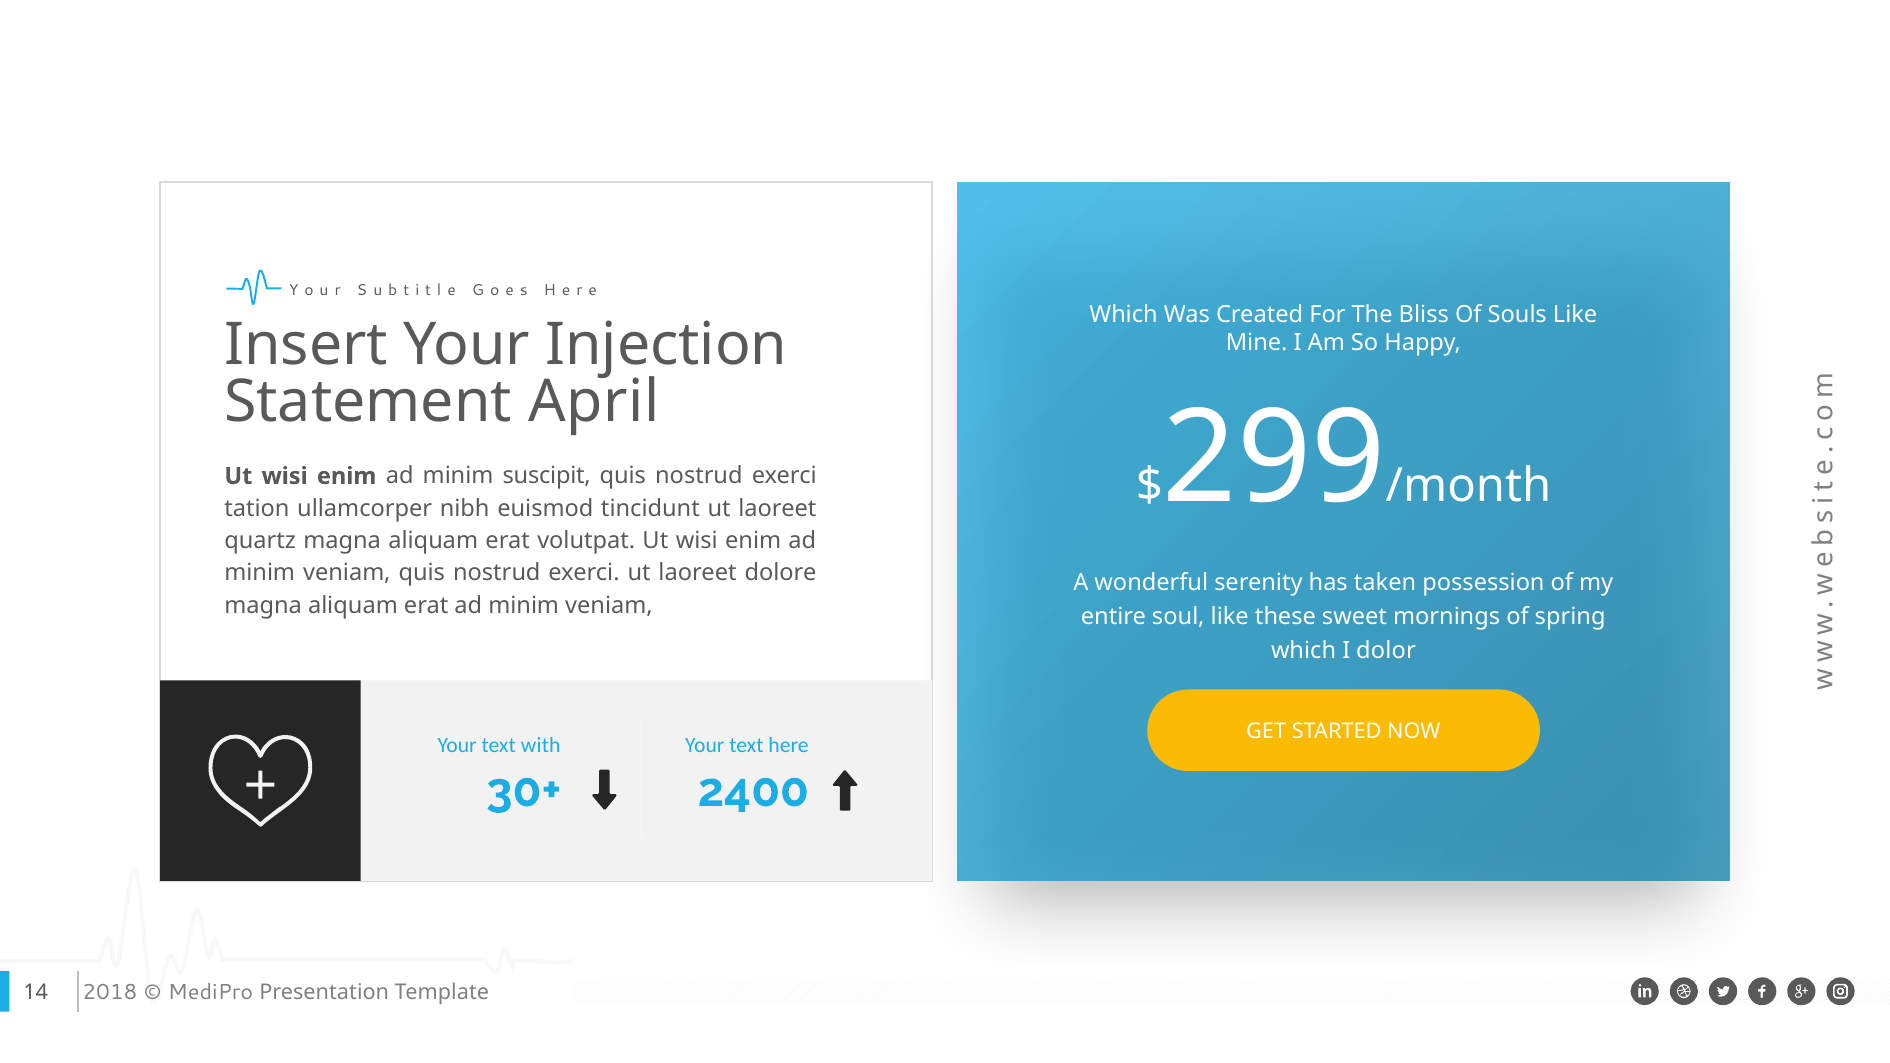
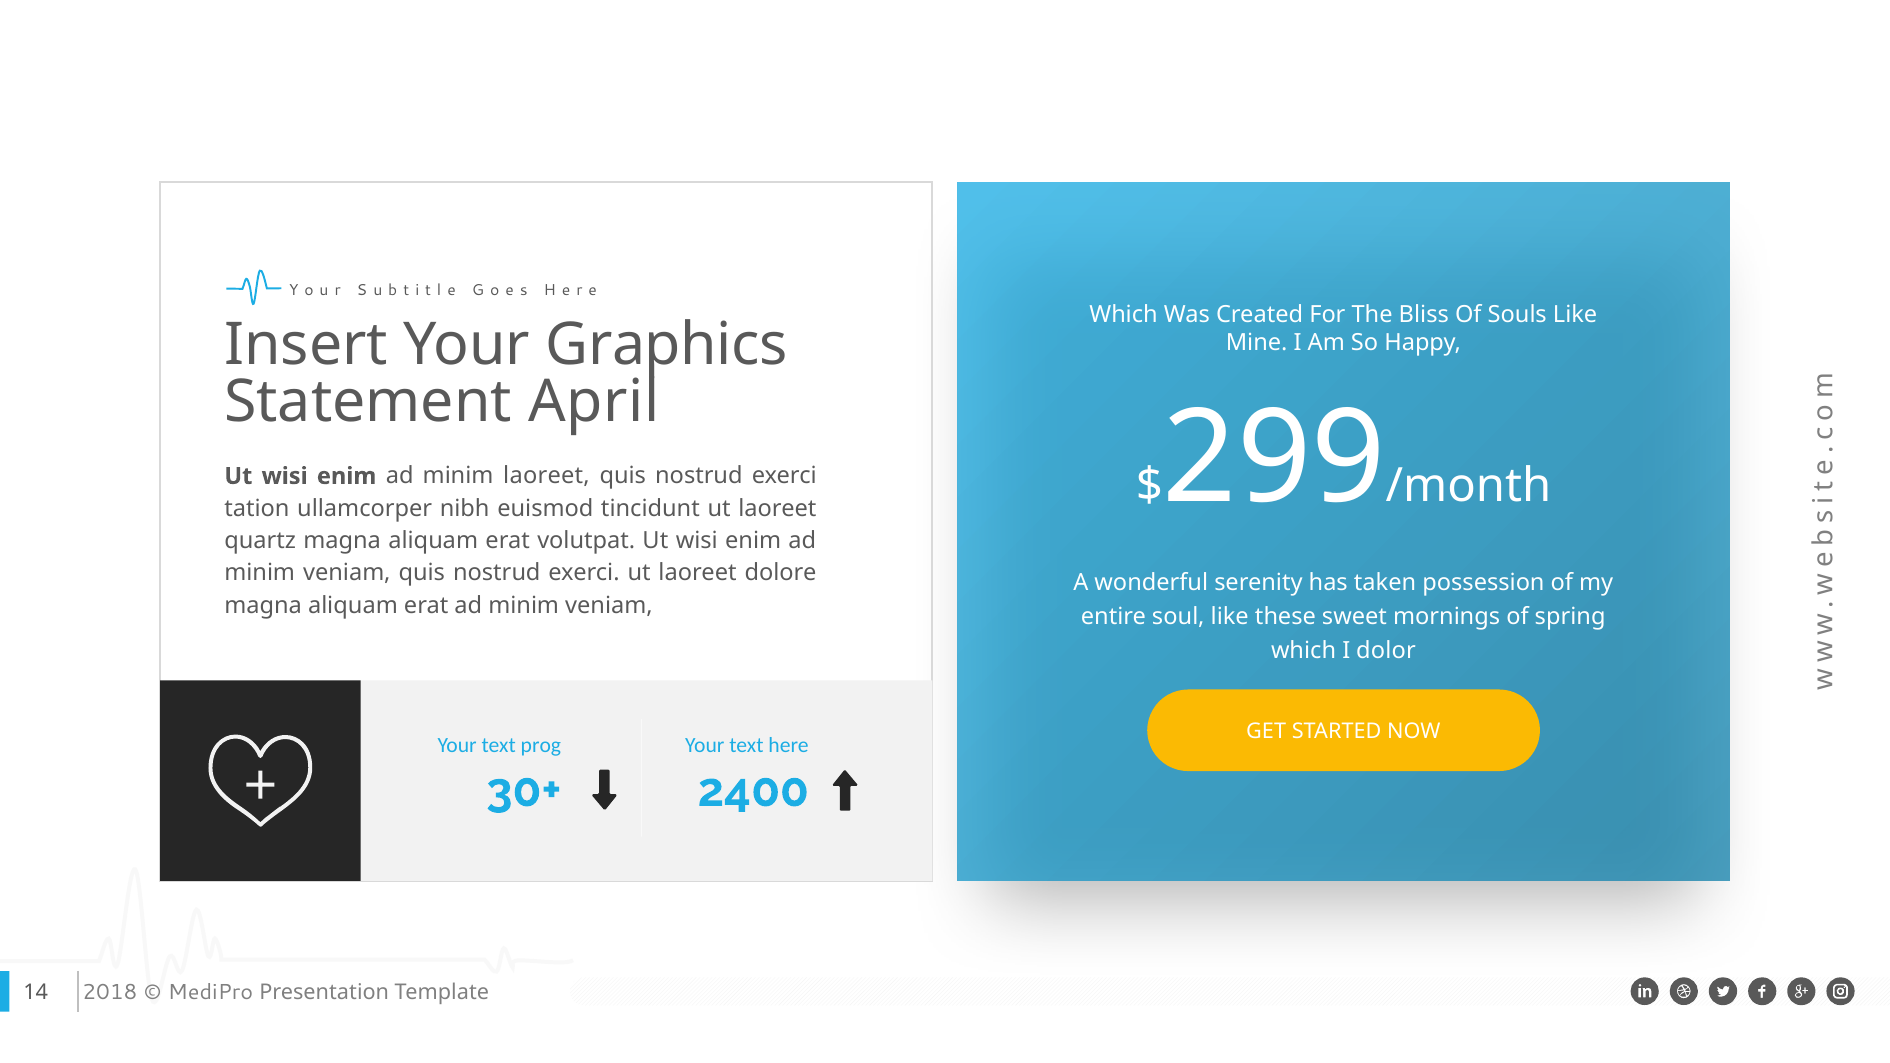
Injection: Injection -> Graphics (667, 345)
minim suscipit: suscipit -> laoreet (546, 476)
with: with -> prog (541, 746)
